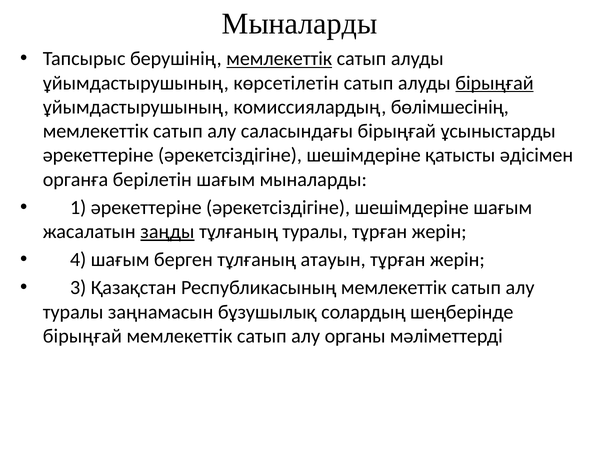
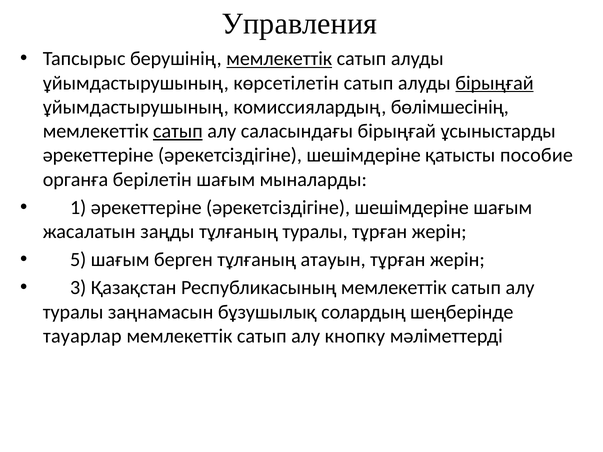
Мыналарды: Мыналарды -> Управления (299, 24)
сатып underline: none -> present (178, 131)
әдісімен: әдісімен -> пособие (536, 155)
заңды underline: present -> none (167, 232)
4: 4 -> 5 (78, 260)
бірыңғай: бірыңғай -> тауарлар (82, 336)
органы: органы -> кнопку (355, 336)
